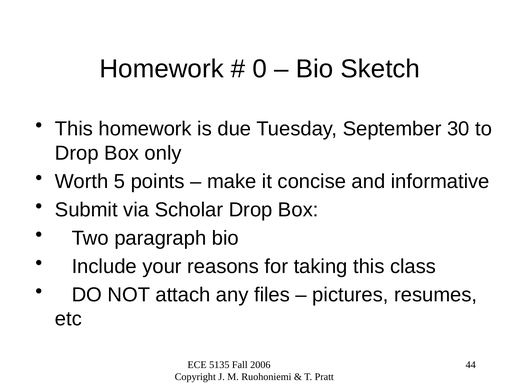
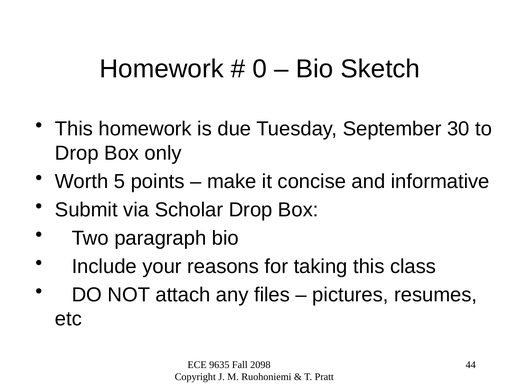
5135: 5135 -> 9635 (219, 365)
2006: 2006 -> 2098 (260, 365)
